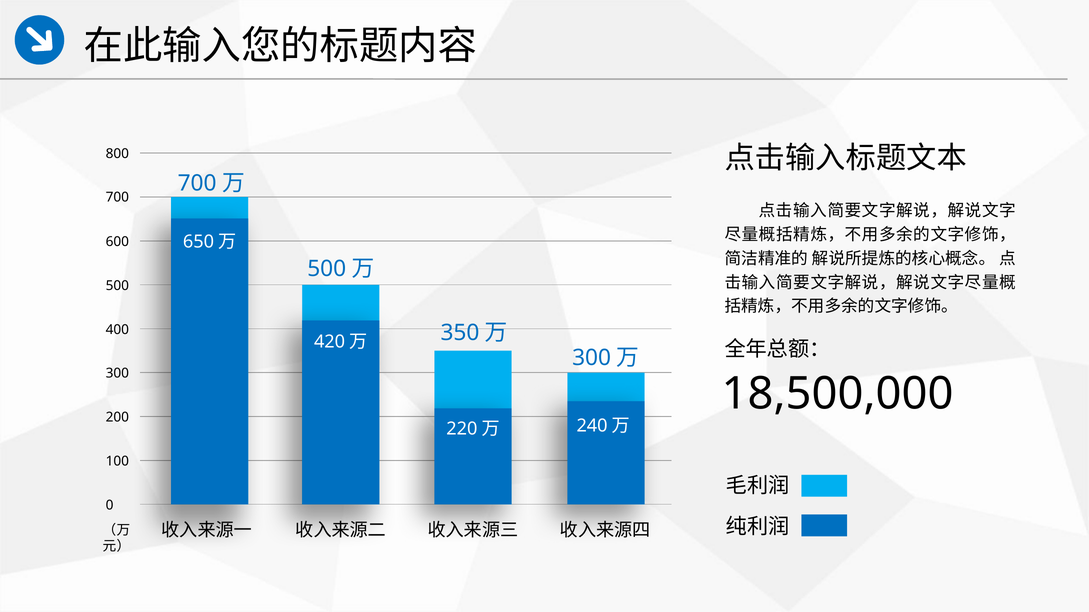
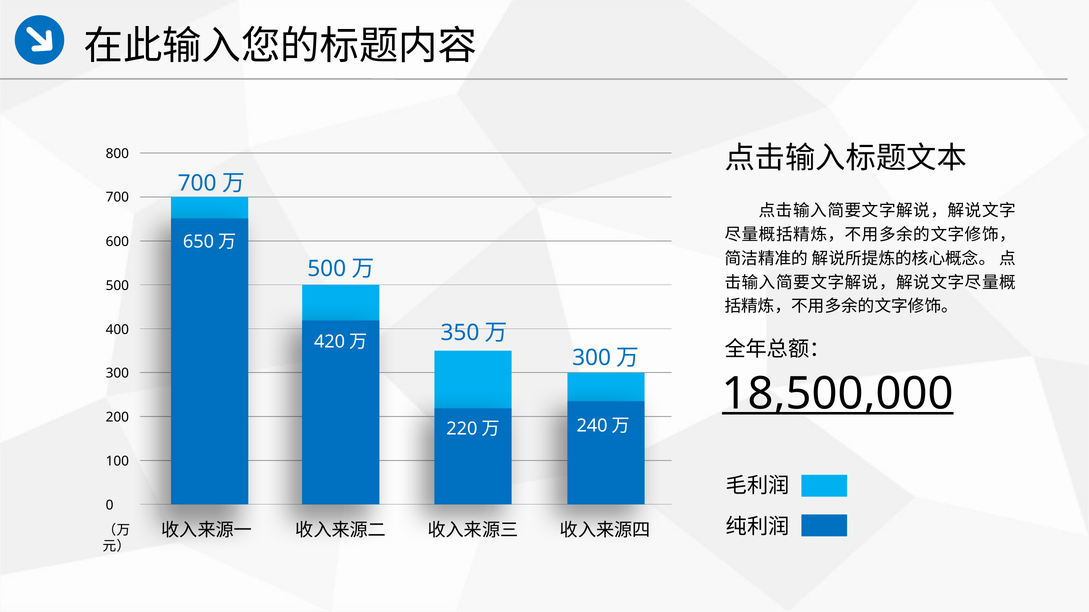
18,500,000 underline: none -> present (838, 394)
